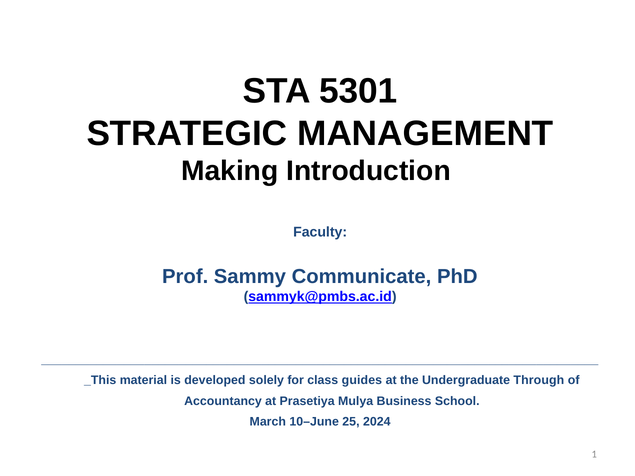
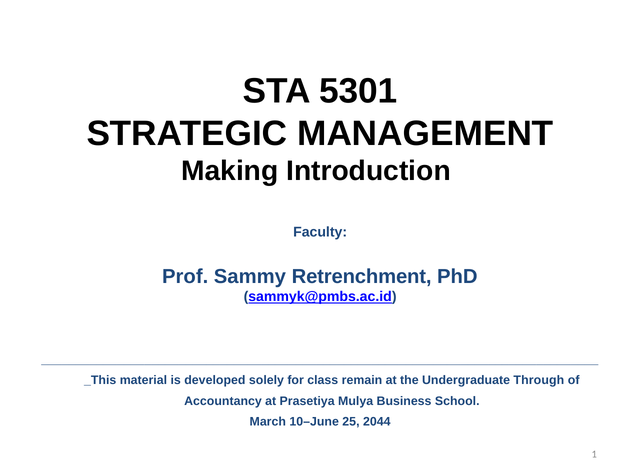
Communicate: Communicate -> Retrenchment (362, 277)
guides: guides -> remain (362, 381)
2024: 2024 -> 2044 (377, 422)
